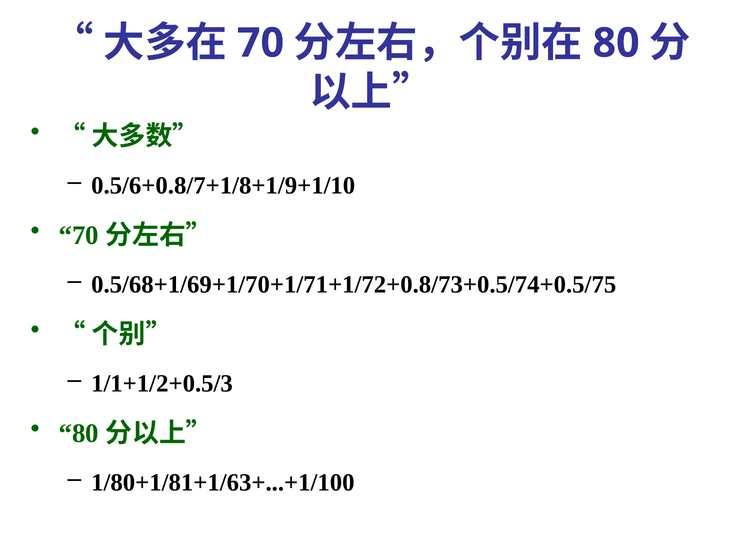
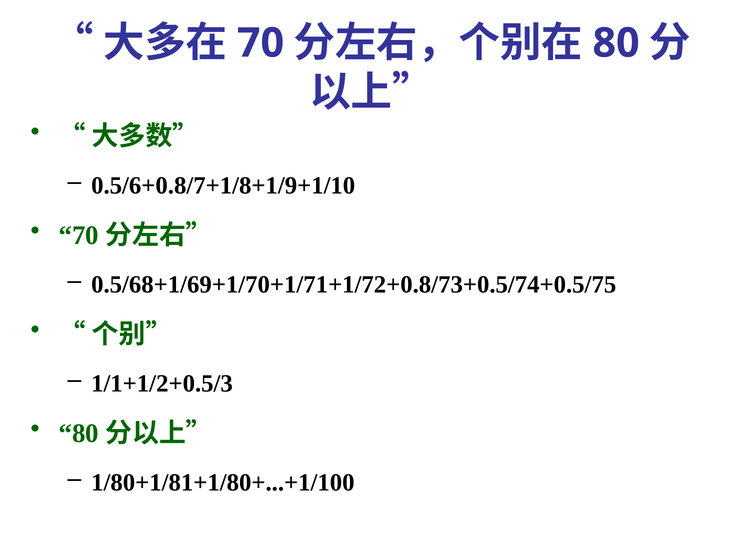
1/80+1/81+1/63+...+1/100: 1/80+1/81+1/63+...+1/100 -> 1/80+1/81+1/80+...+1/100 (223, 483)
